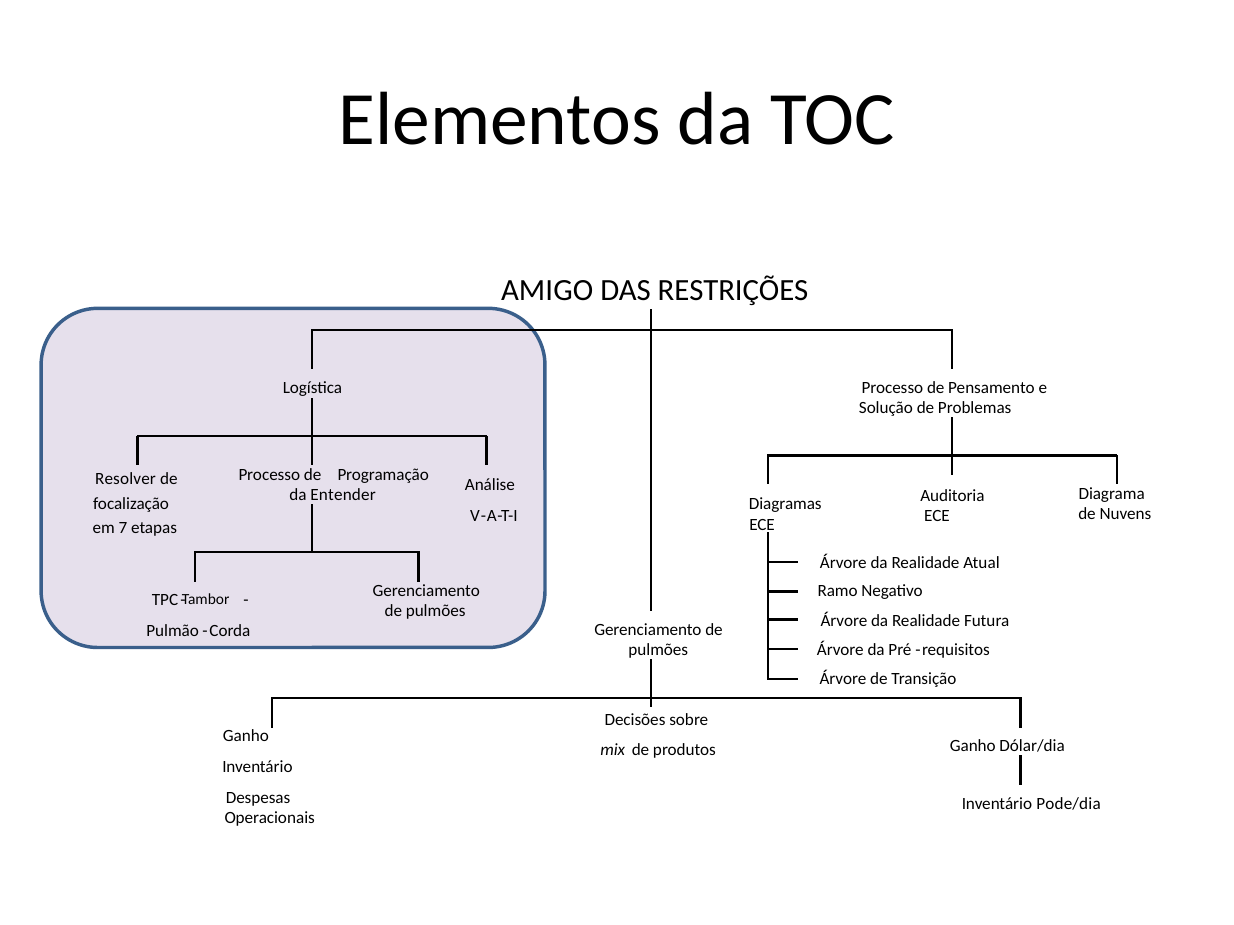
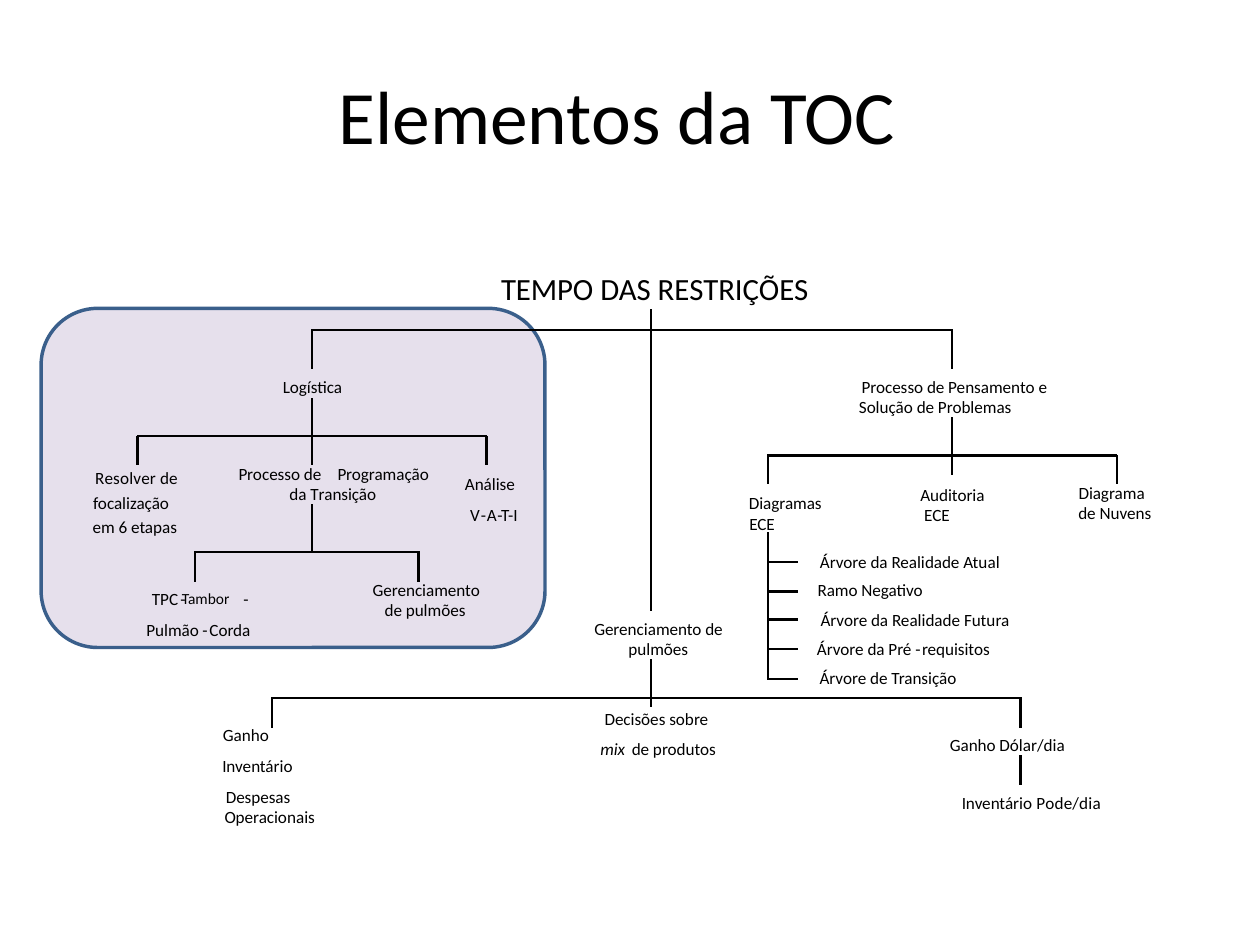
AMIGO: AMIGO -> TEMPO (547, 290)
da Entender: Entender -> Transição (343, 495)
7: 7 -> 6 (123, 529)
